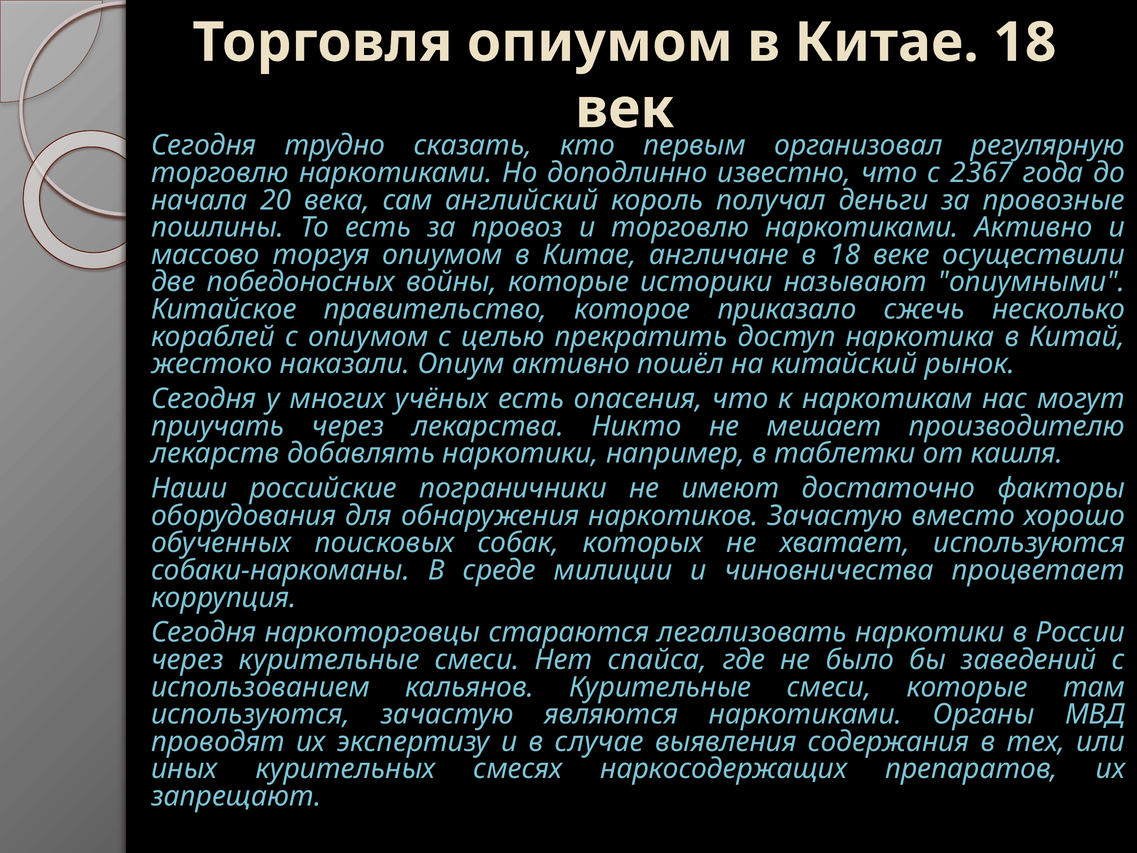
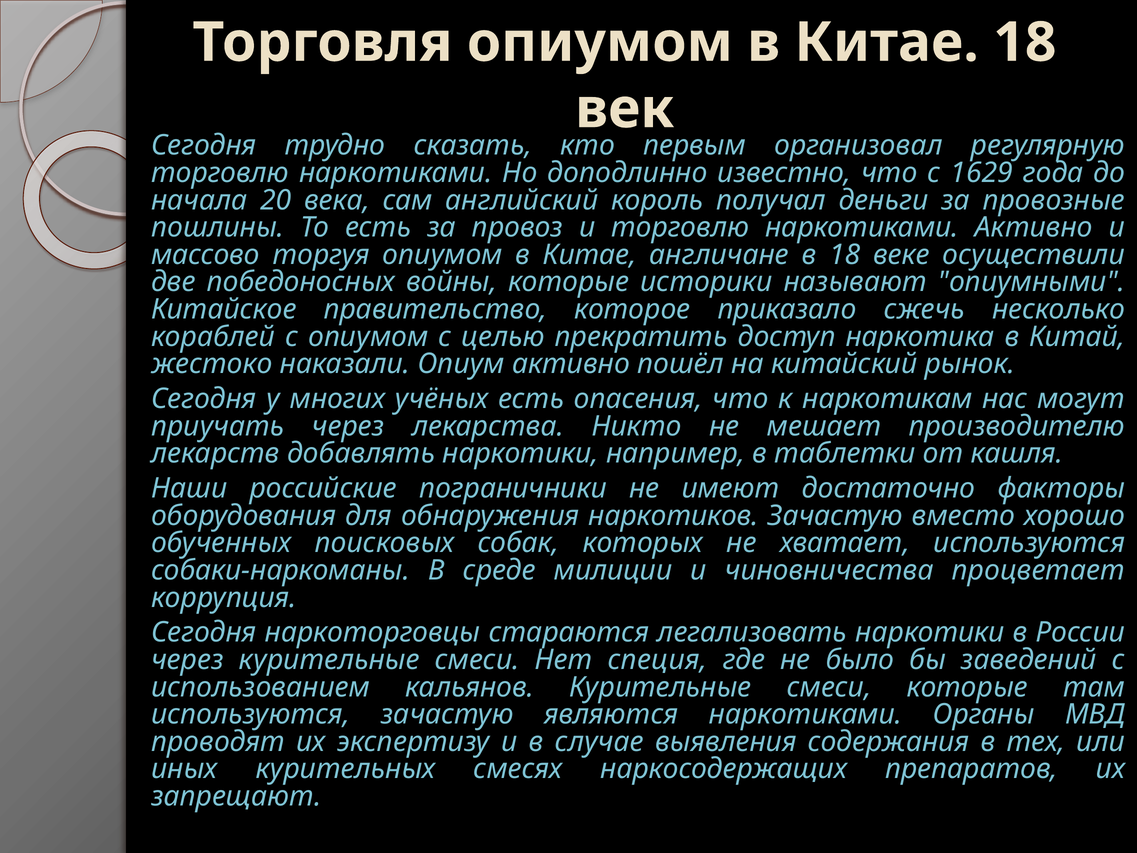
2367: 2367 -> 1629 (982, 173)
спайса: спайса -> специя (657, 660)
